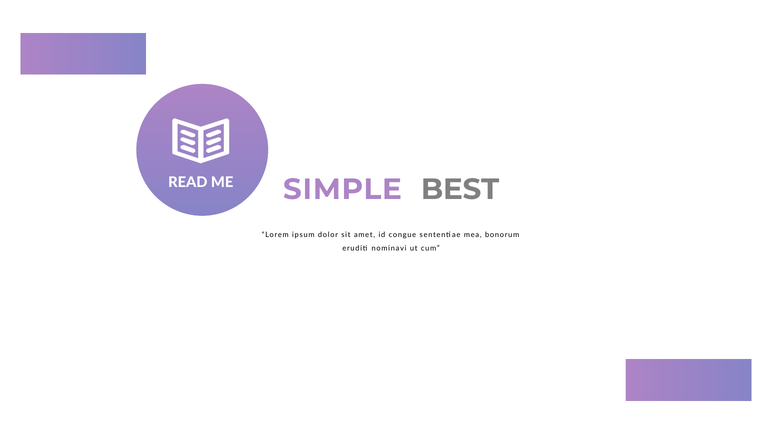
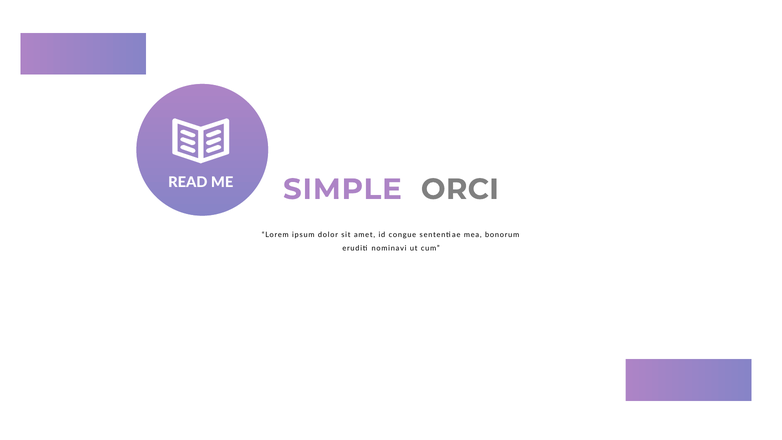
BEST: BEST -> ORCI (460, 189)
